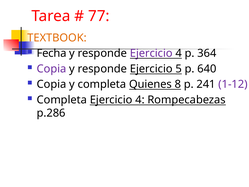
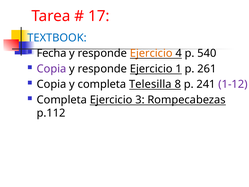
77: 77 -> 17 (99, 16)
TEXTBOOK colour: orange -> blue (57, 38)
Ejercicio colour: purple -> orange (151, 53)
364: 364 -> 540 (207, 53)
5: 5 -> 1 (179, 69)
640: 640 -> 261 (207, 69)
Quienes: Quienes -> Telesilla (150, 84)
Completa Ejercicio 4: 4 -> 3 (140, 100)
p.286: p.286 -> p.112 (51, 113)
